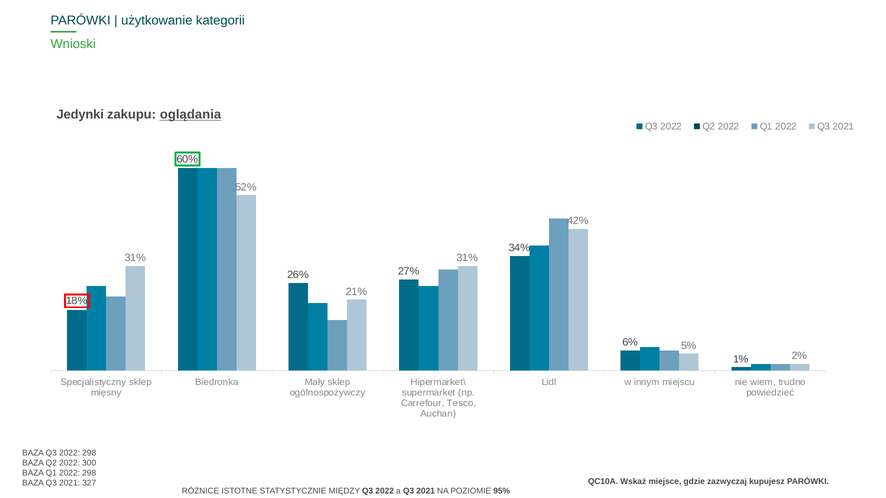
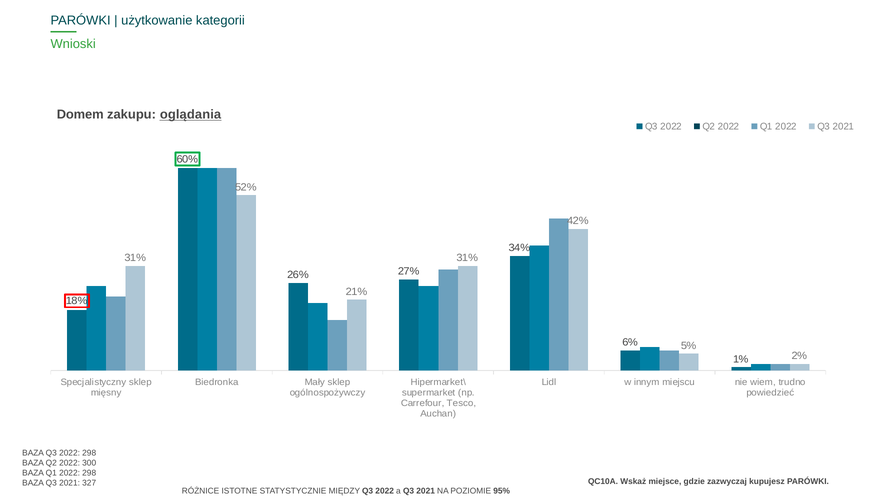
Jedynki: Jedynki -> Domem (80, 115)
